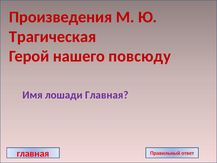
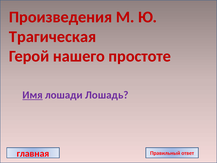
повсюду: повсюду -> простоте (140, 56)
Имя underline: none -> present (33, 95)
лошади Главная: Главная -> Лошадь (107, 95)
